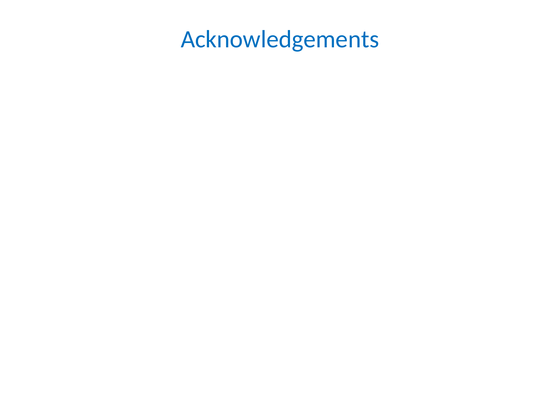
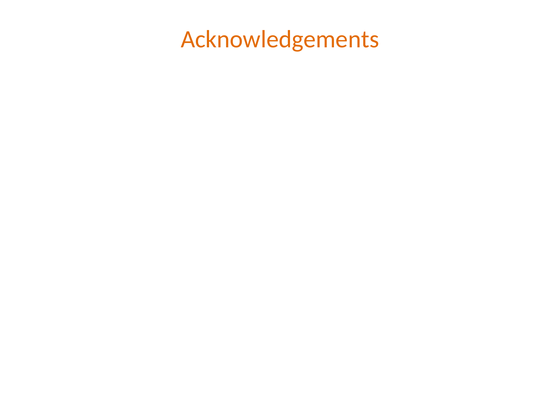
Acknowledgements colour: blue -> orange (280, 39)
